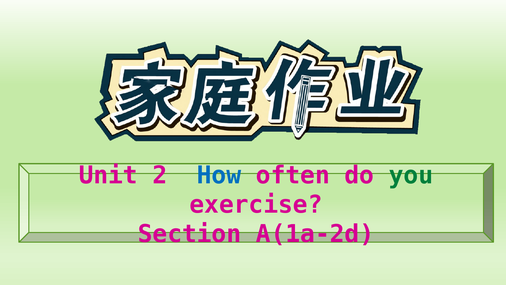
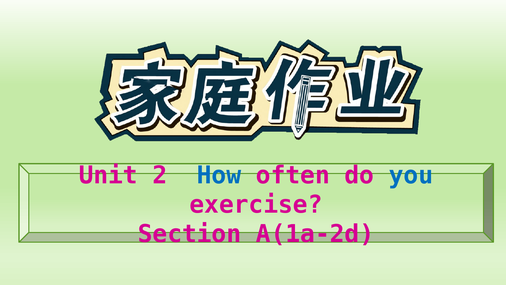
you colour: green -> blue (411, 175)
